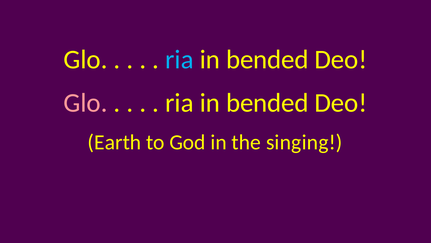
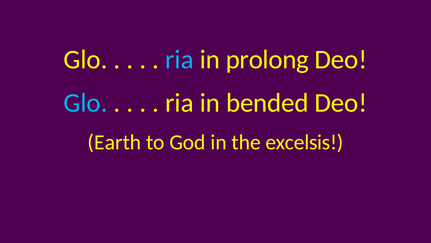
bended: bended -> prolong (267, 60)
Glo colour: pink -> light blue (85, 103)
singing: singing -> excelsis (304, 142)
